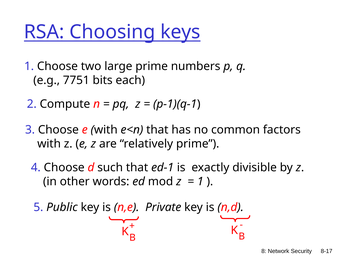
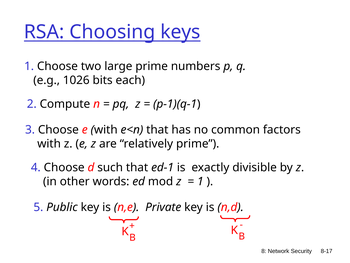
7751: 7751 -> 1026 (76, 80)
